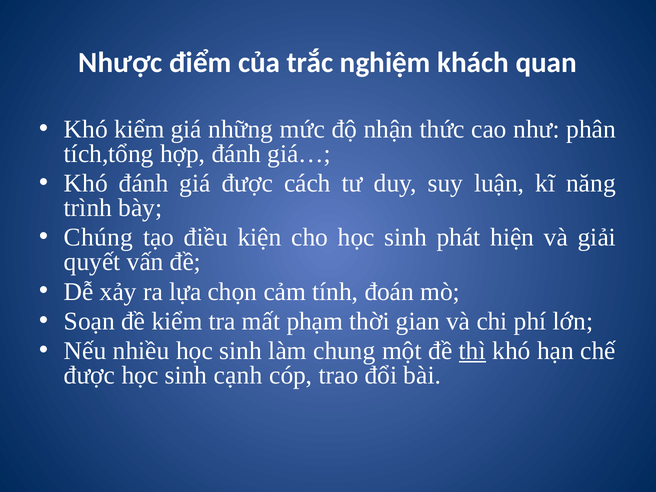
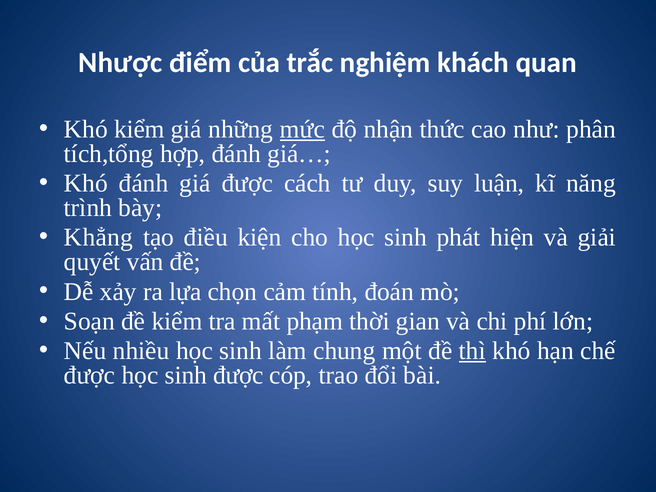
mức underline: none -> present (302, 129)
Chúng: Chúng -> Khẳng (98, 238)
sinh cạnh: cạnh -> được (238, 375)
